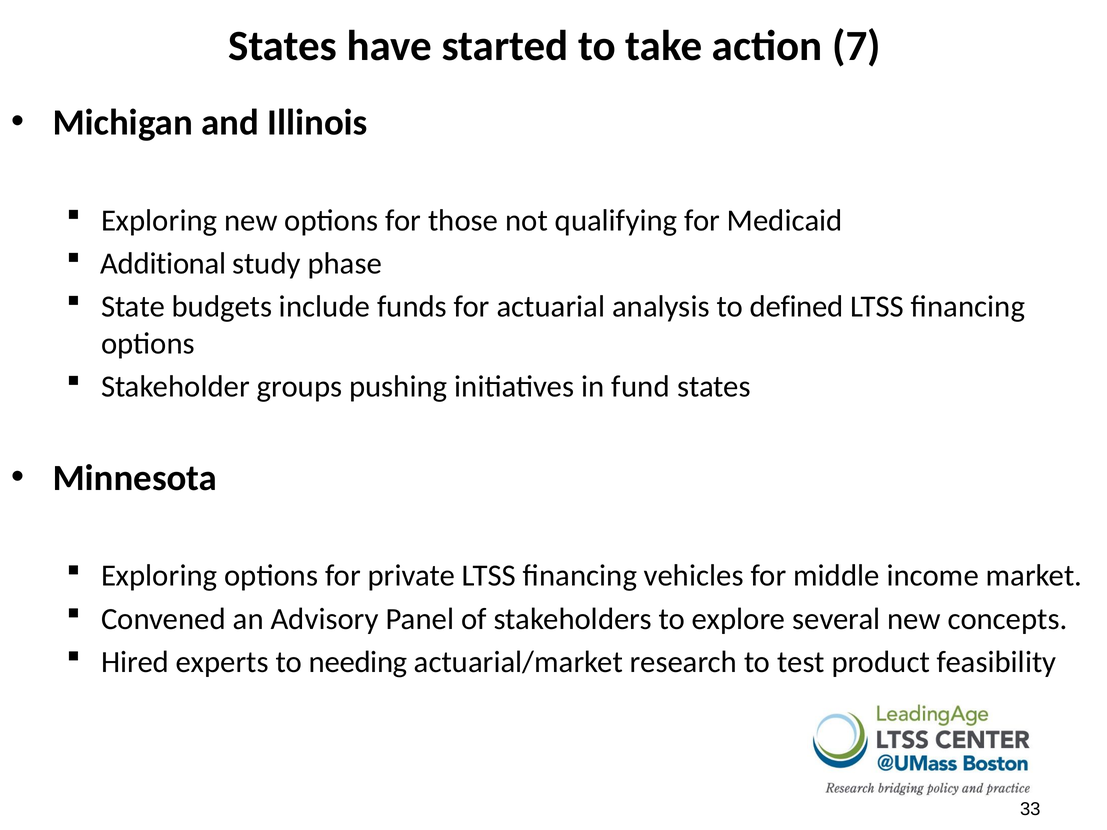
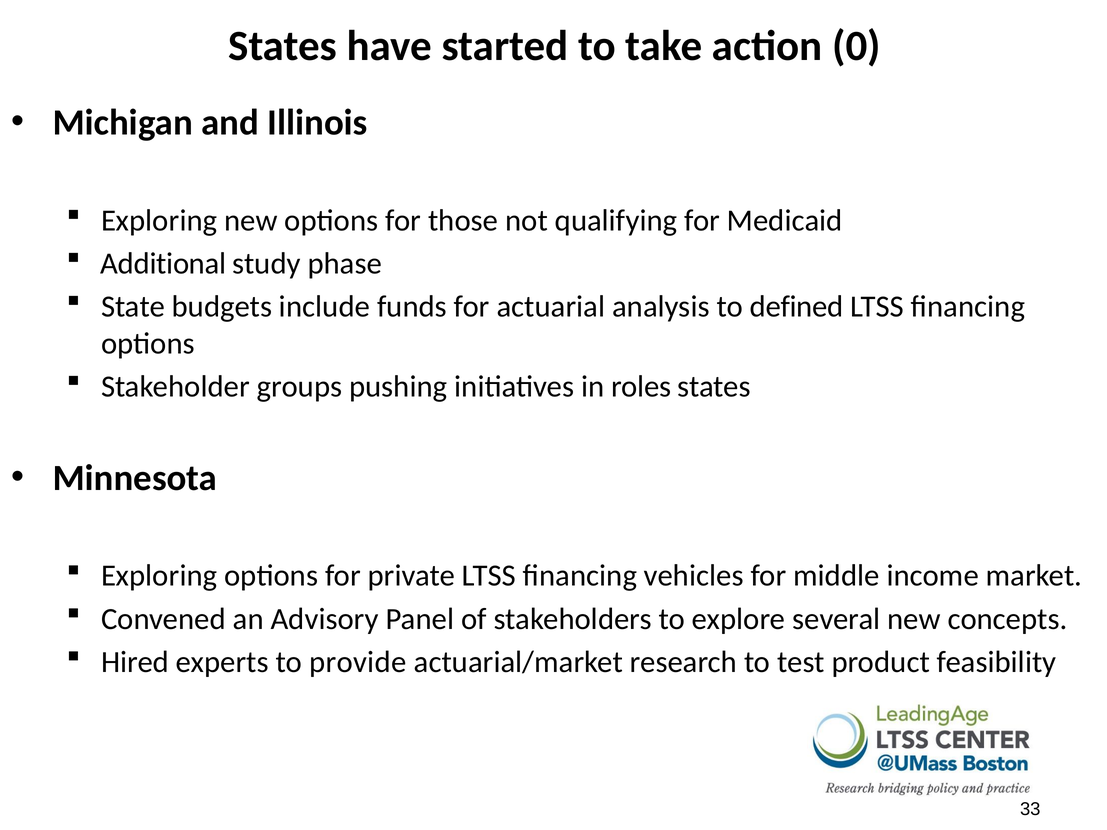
7: 7 -> 0 (856, 46)
fund: fund -> roles (641, 387)
needing: needing -> provide (358, 662)
